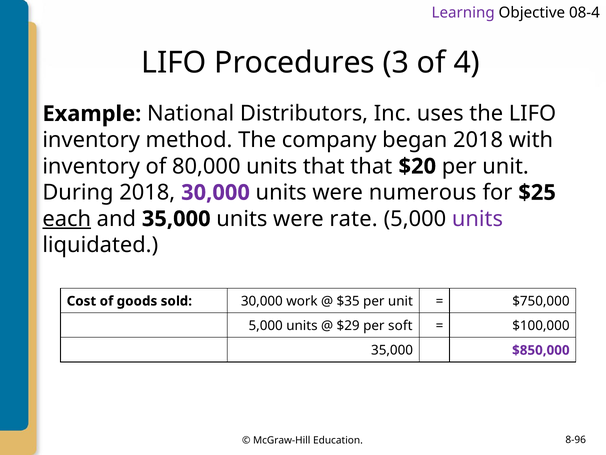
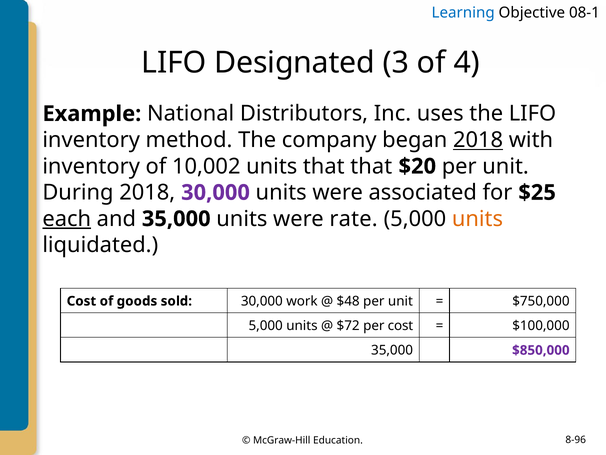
Learning colour: purple -> blue (463, 13)
08-4: 08-4 -> 08-1 (584, 13)
Procedures: Procedures -> Designated (295, 63)
2018 underline: none -> present (478, 140)
80,000: 80,000 -> 10,002 (206, 166)
numerous: numerous -> associated (423, 192)
units colour: purple -> orange (477, 219)
$35: $35 -> $48 (348, 301)
$29: $29 -> $72 (348, 325)
per soft: soft -> cost (400, 325)
